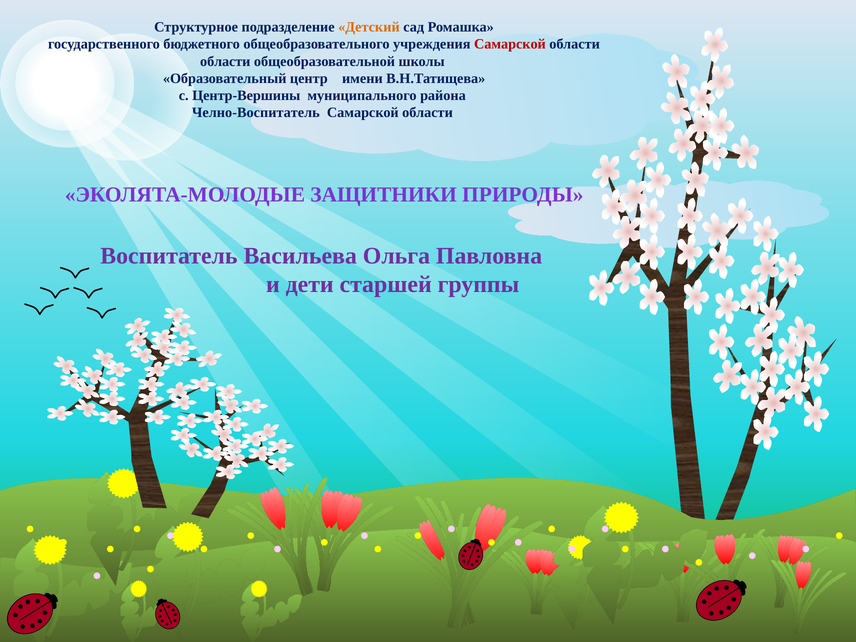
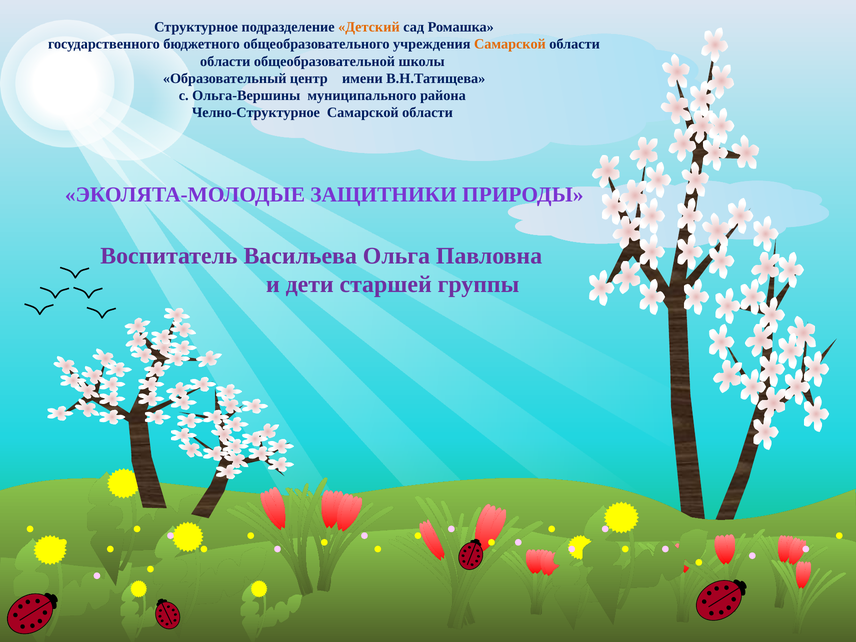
Самарской colour: red -> orange (510, 44)
Центр-Вершины: Центр-Вершины -> Ольга-Вершины (246, 96)
Челно-Воспитатель: Челно-Воспитатель -> Челно-Структурное (256, 113)
